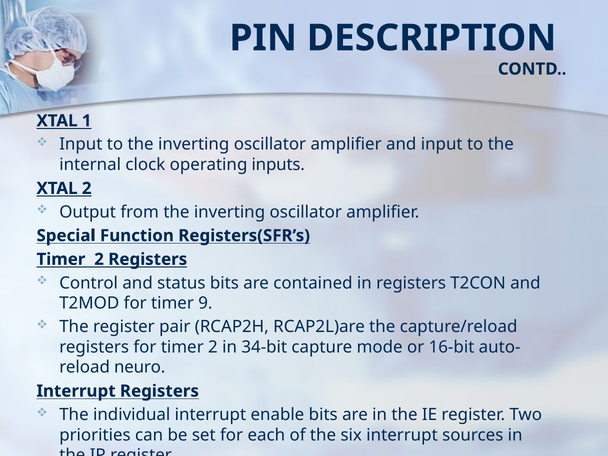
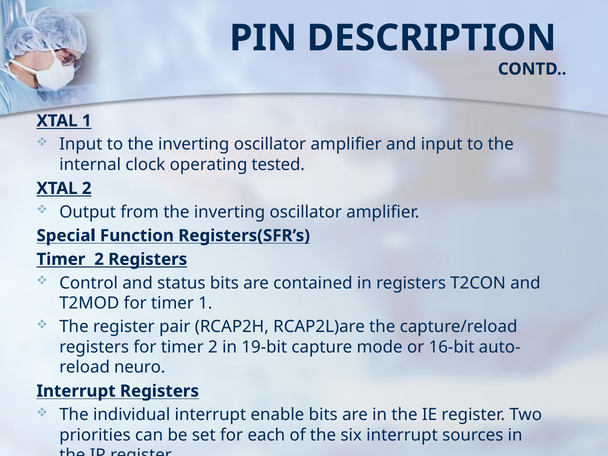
inputs: inputs -> tested (278, 165)
timer 9: 9 -> 1 (205, 303)
34-bit: 34-bit -> 19-bit (264, 347)
